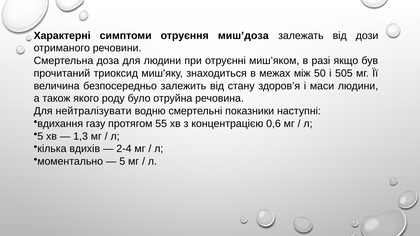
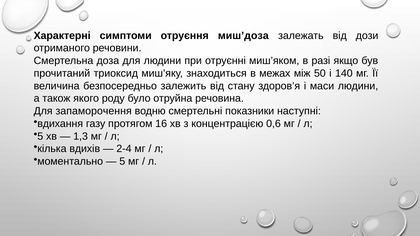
505: 505 -> 140 (344, 73)
нейтралізувати: нейтралізувати -> запаморочення (94, 111)
55: 55 -> 16 (161, 124)
